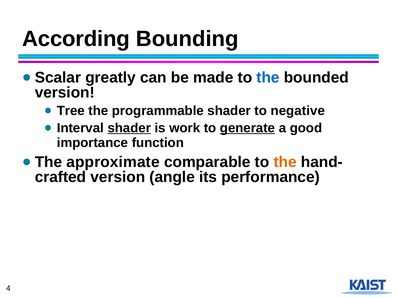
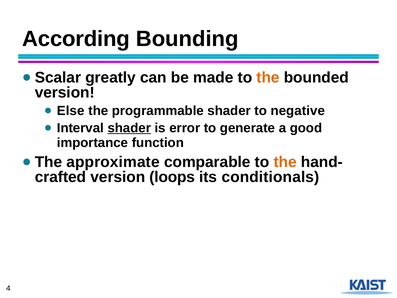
the colour: blue -> orange (268, 78)
Tree: Tree -> Else (71, 111)
work: work -> error (185, 128)
generate underline: present -> none (248, 128)
angle: angle -> loops (172, 177)
performance: performance -> conditionals (270, 177)
